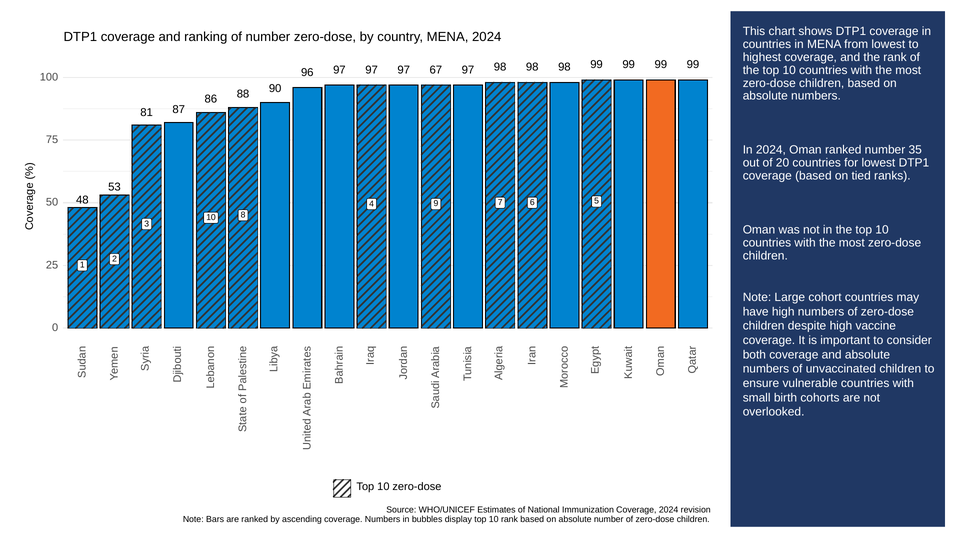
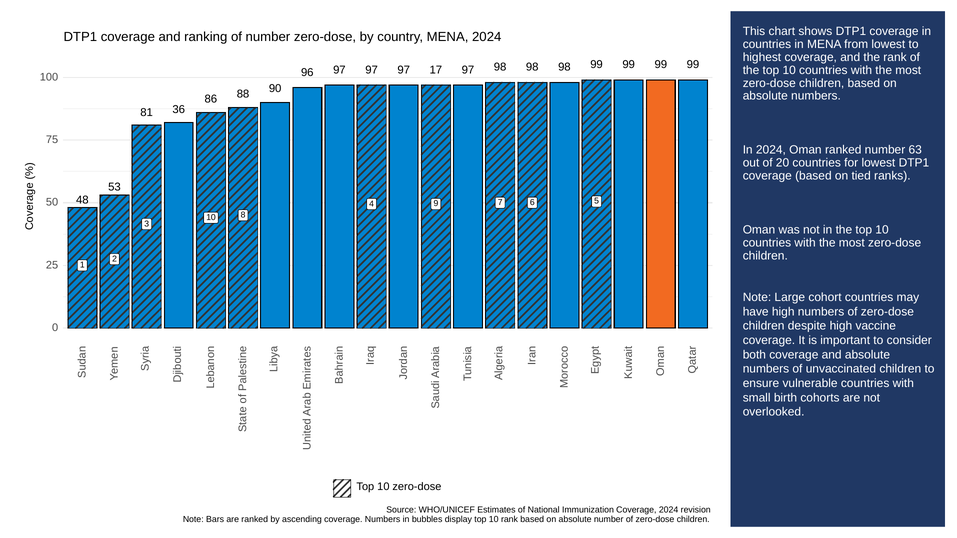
67: 67 -> 17 (436, 70)
87: 87 -> 36 (179, 110)
35: 35 -> 63 (915, 150)
